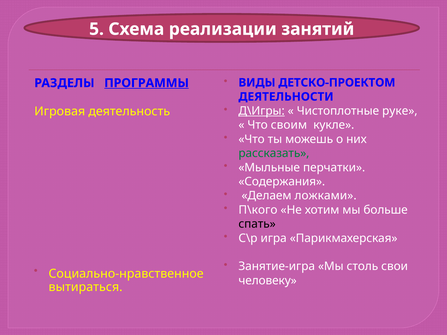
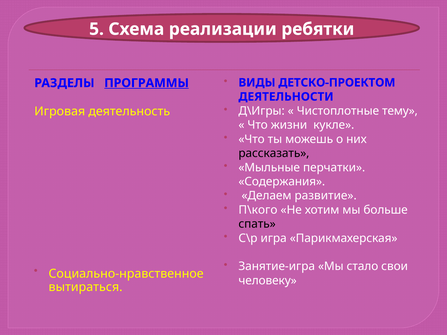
занятий: занятий -> ребятки (318, 29)
Д\Игры underline: present -> none (262, 111)
руке: руке -> тему (400, 111)
своим: своим -> жизни (289, 125)
рассказать colour: green -> black (274, 153)
ложками: ложками -> развитие (326, 196)
столь: столь -> стало (362, 267)
